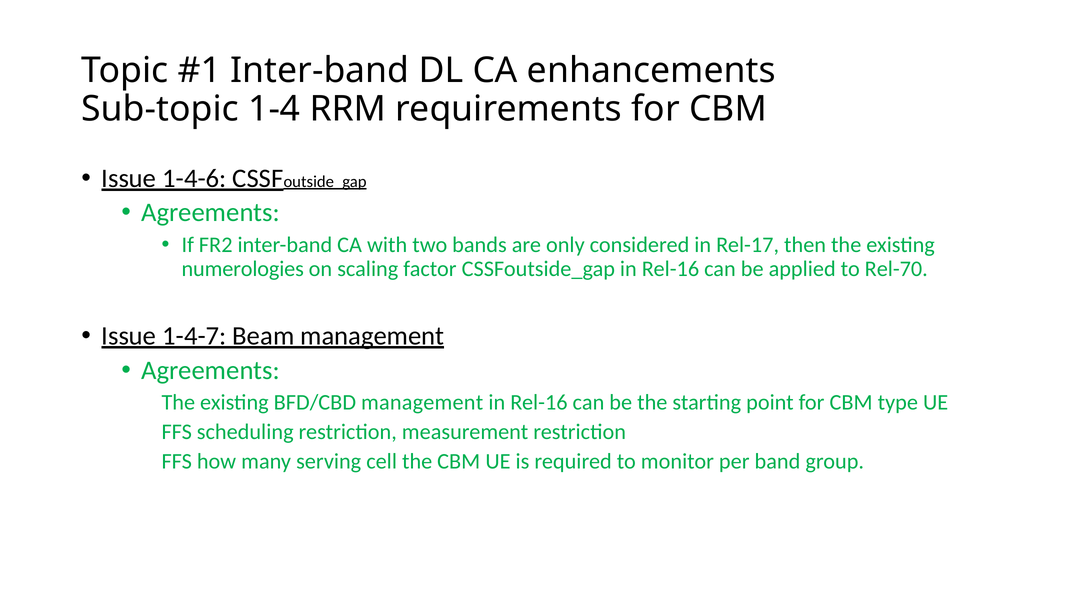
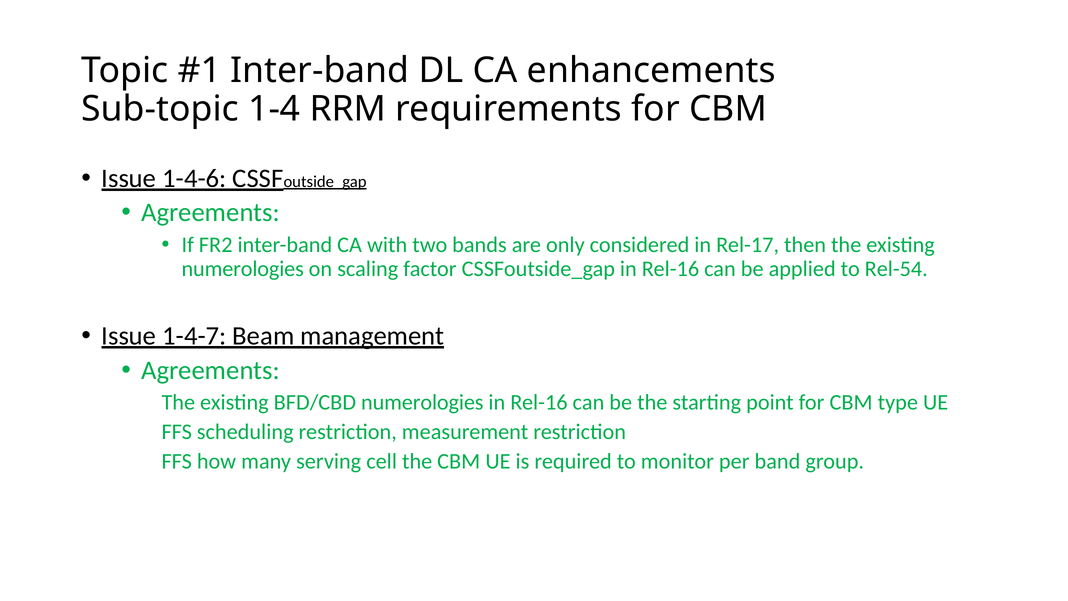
Rel-70: Rel-70 -> Rel-54 (896, 269)
BFD/CBD management: management -> numerologies (422, 402)
